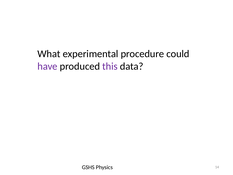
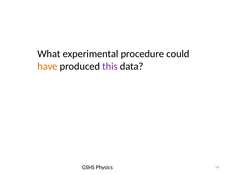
have colour: purple -> orange (47, 66)
